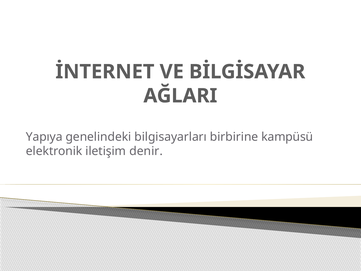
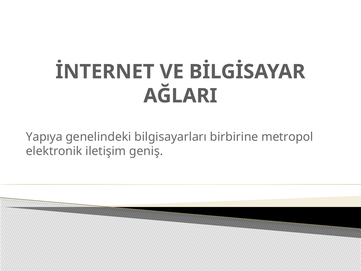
kampüsü: kampüsü -> metropol (287, 137)
denir: denir -> geniş (146, 151)
